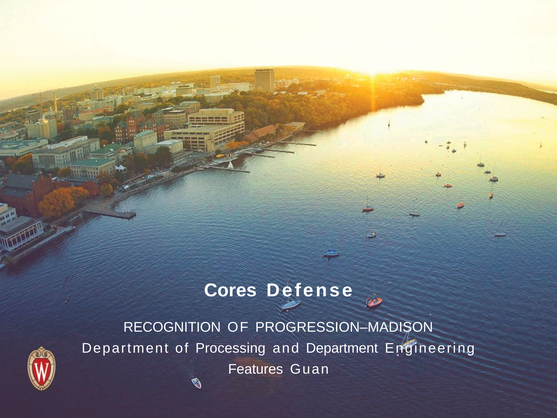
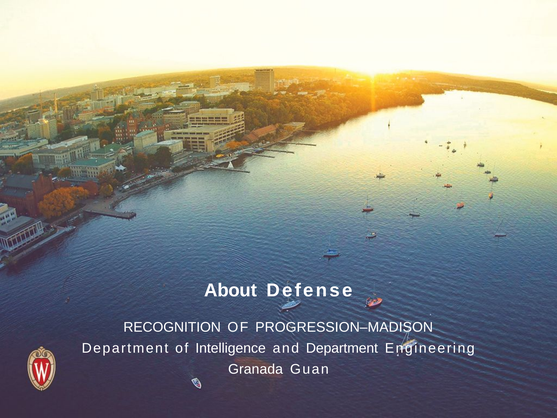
Cores: Cores -> About (231, 290)
Processing: Processing -> Intelligence (231, 348)
Features: Features -> Granada (256, 369)
